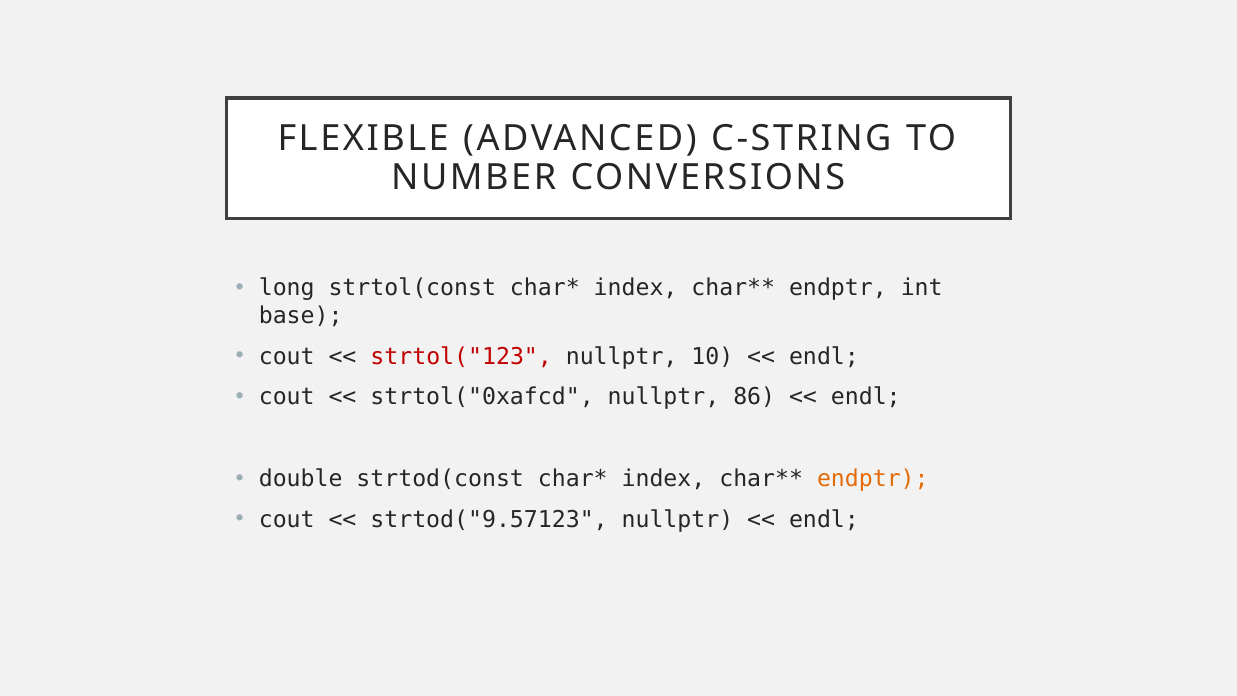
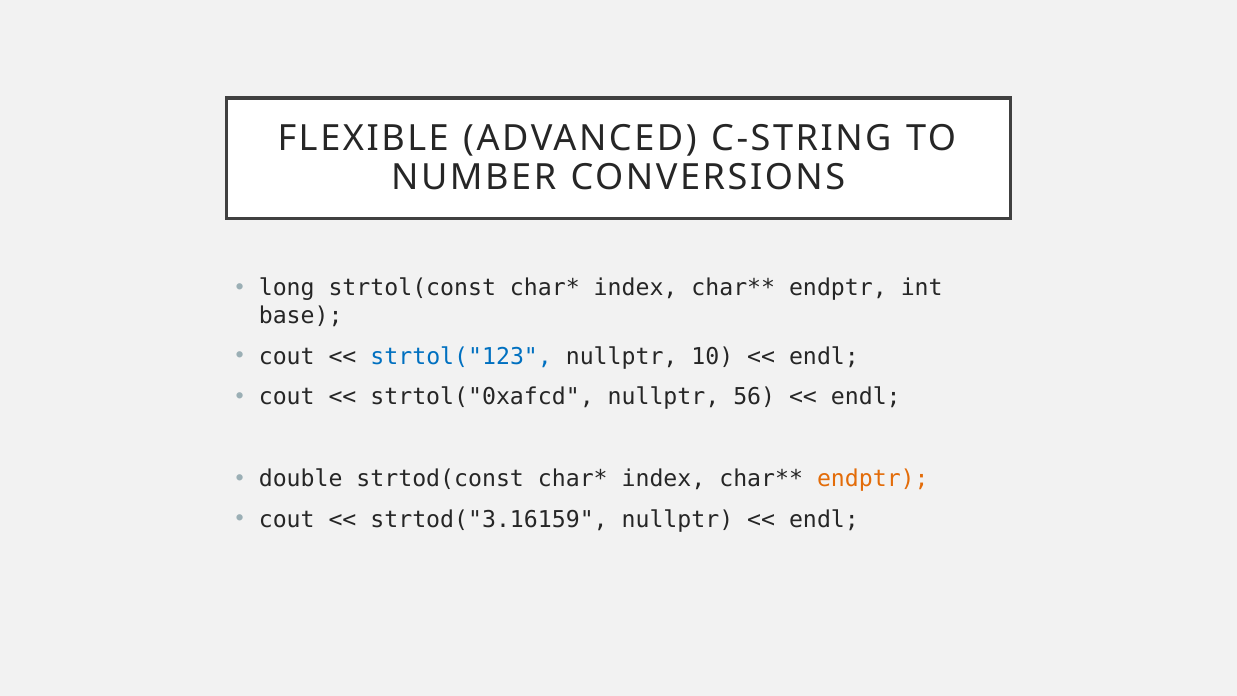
strtol("123 colour: red -> blue (461, 356)
86: 86 -> 56 (754, 397)
strtod("9.57123: strtod("9.57123 -> strtod("3.16159 (489, 519)
